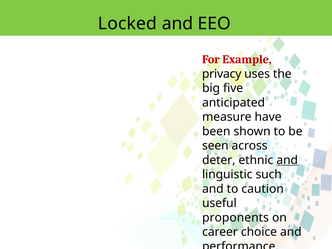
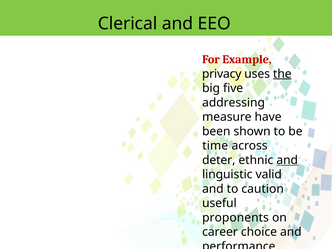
Locked: Locked -> Clerical (128, 24)
the underline: none -> present (282, 74)
anticipated: anticipated -> addressing (234, 103)
seen: seen -> time (215, 146)
such: such -> valid (269, 174)
